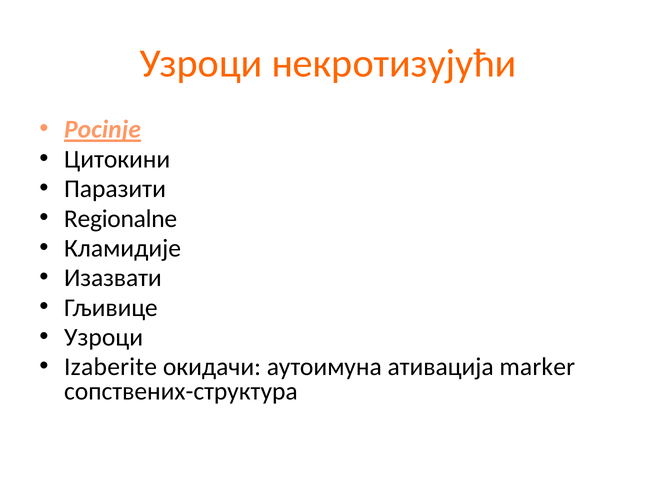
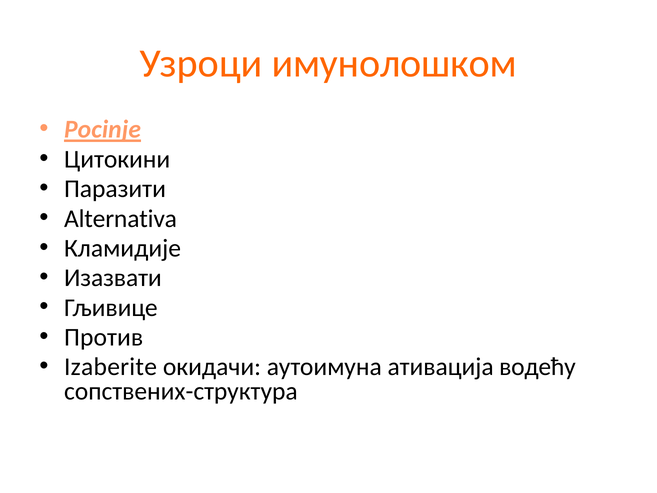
некротизујући: некротизујући -> имунолошком (394, 64)
Regionalne: Regionalne -> Alternativa (121, 218)
Узроци: Узроци -> Против (104, 337)
marker: marker -> водећу (537, 367)
